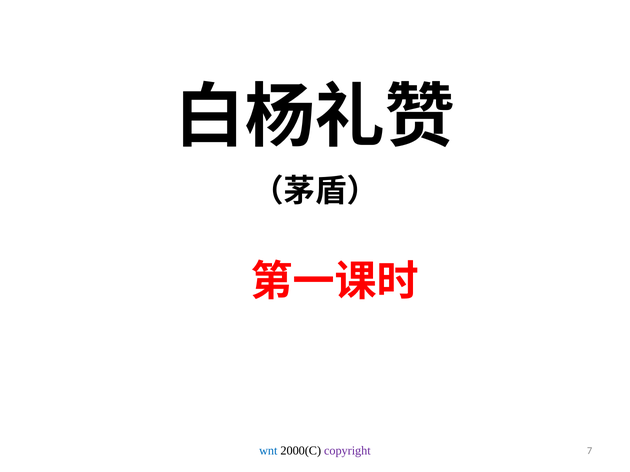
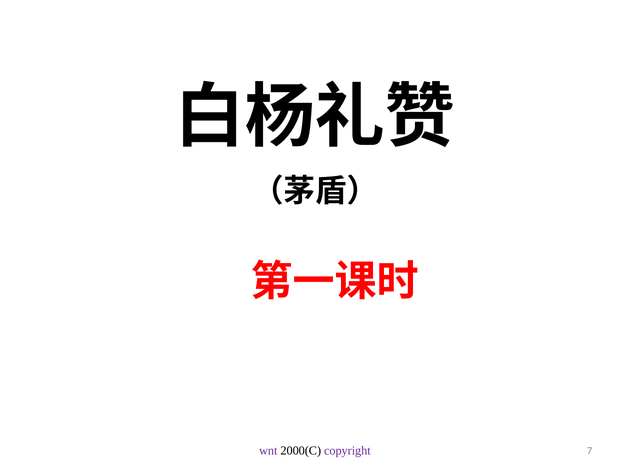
wnt colour: blue -> purple (268, 451)
